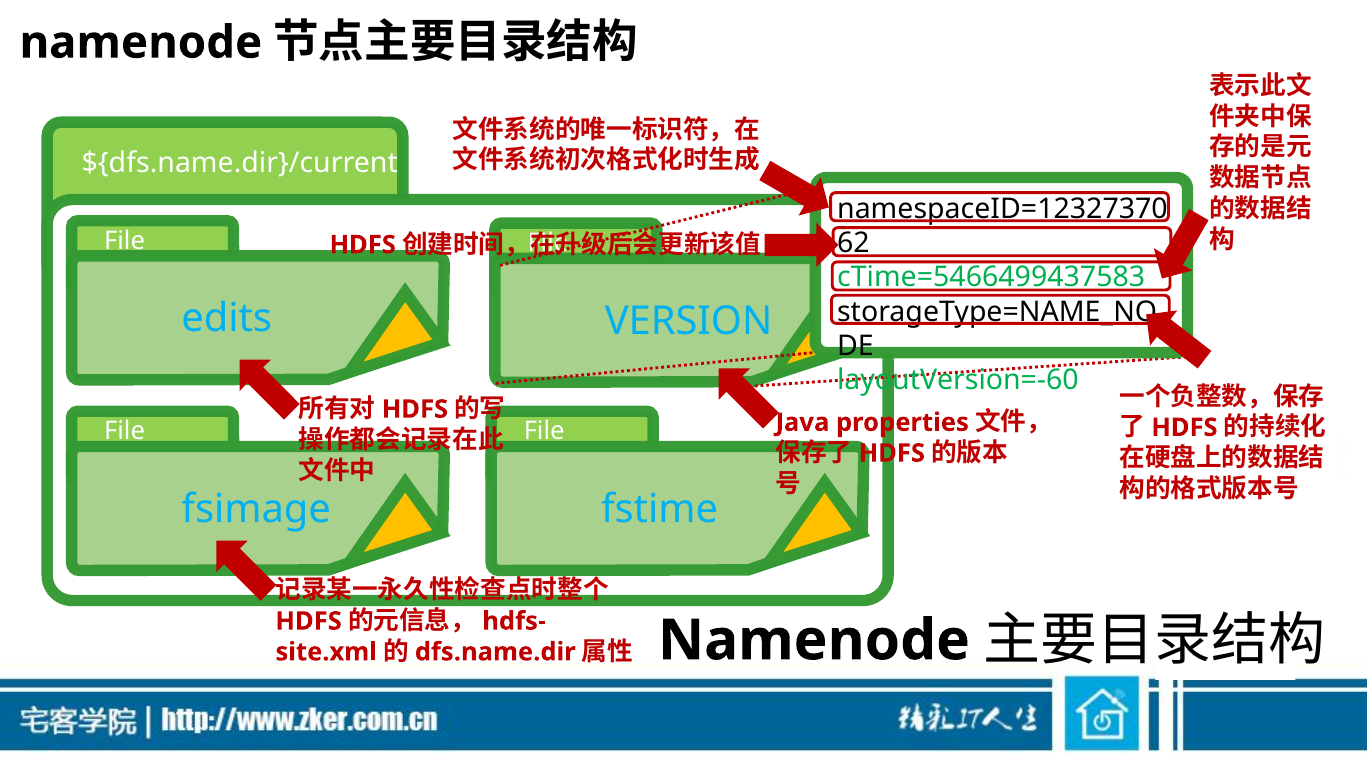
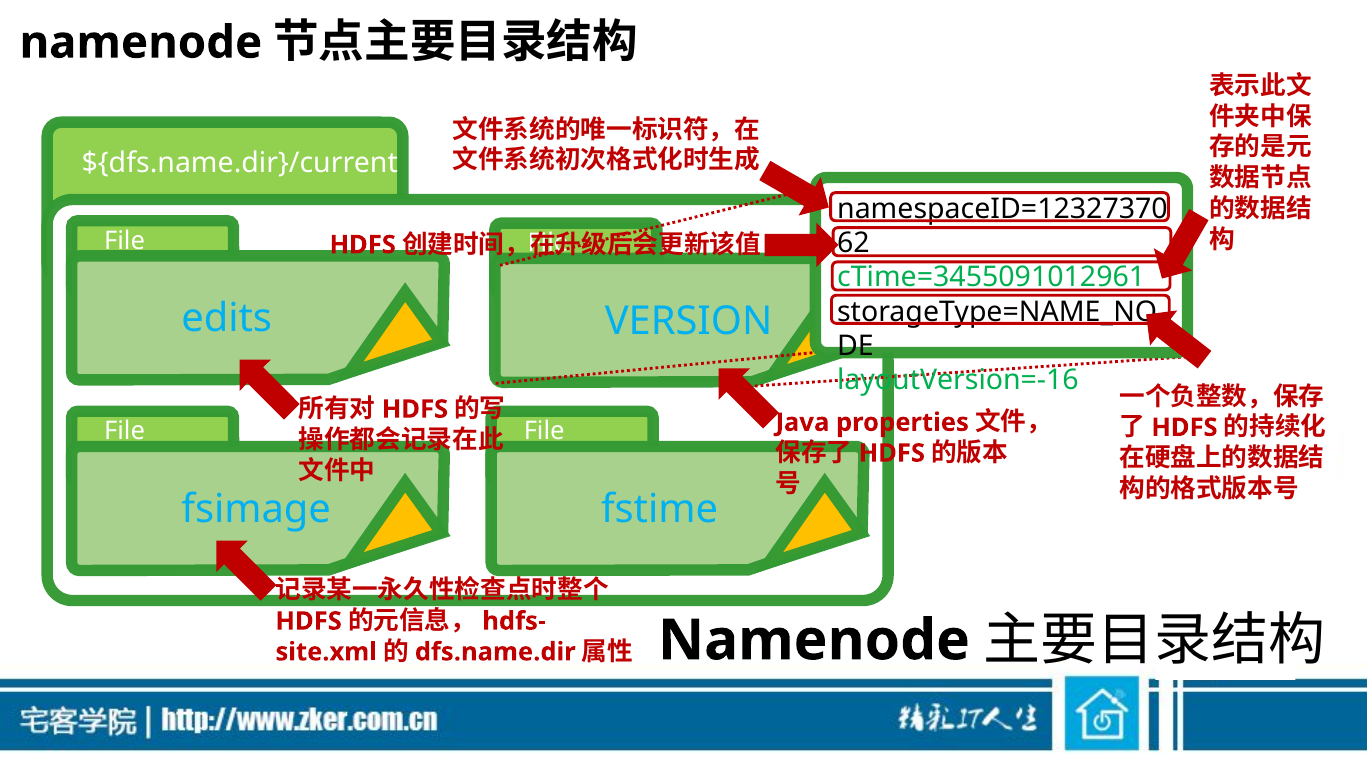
cTime=5466499437583: cTime=5466499437583 -> cTime=3455091012961 (991, 278)
layoutVersion=-60: layoutVersion=-60 -> layoutVersion=-16 (958, 380)
